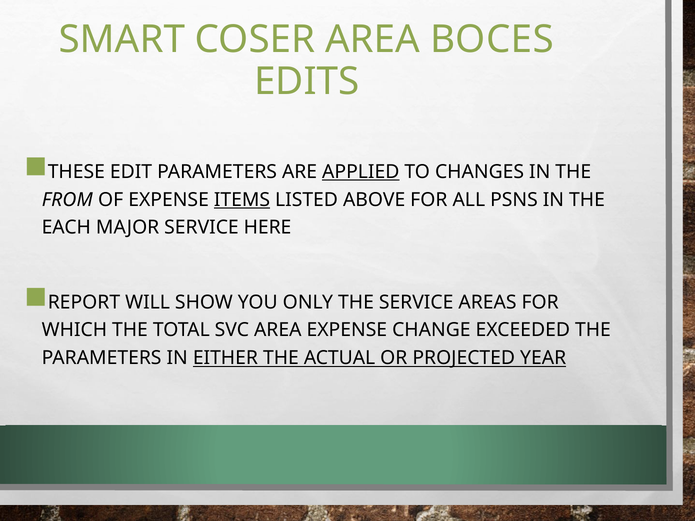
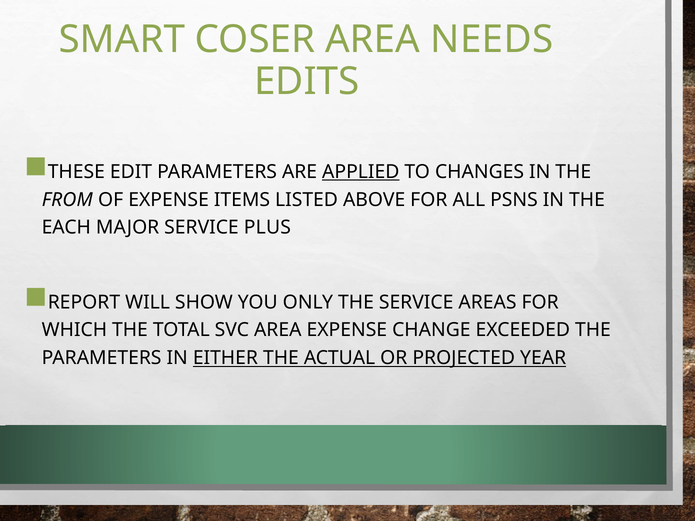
BOCES: BOCES -> NEEDS (492, 40)
ITEMS underline: present -> none (242, 200)
HERE: HERE -> PLUS (267, 228)
